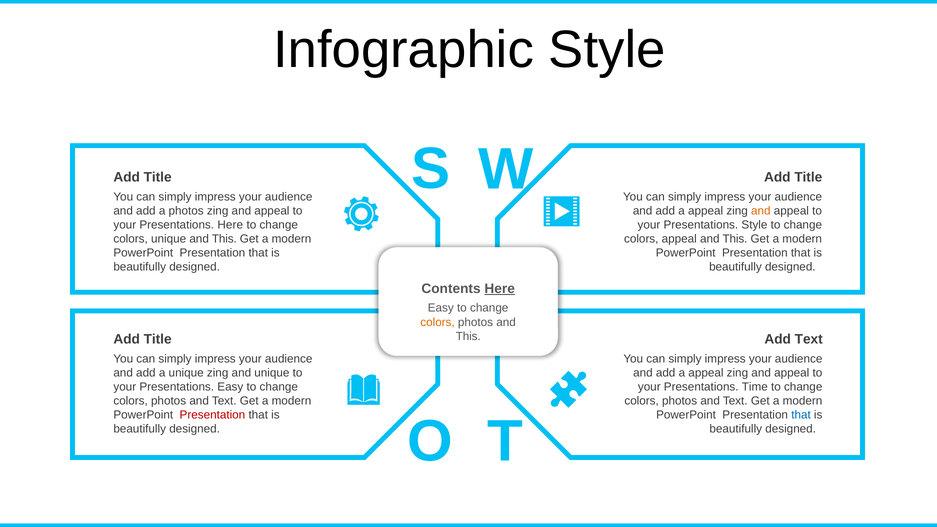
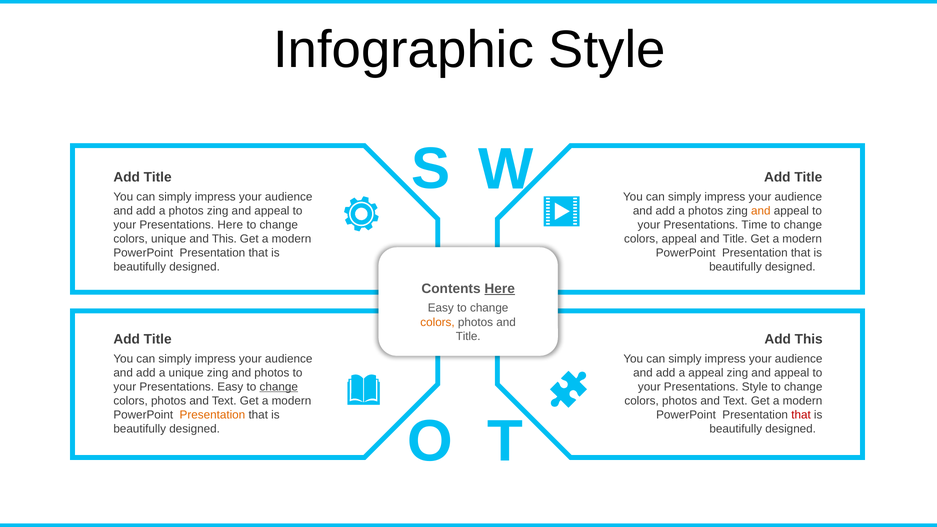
appeal: appeal -> photos (706, 211)
Presentations Style: Style -> Time (754, 225)
This: This -> Title (735, 239)
This: This -> Title (468, 336)
Add Text: Text -> This (809, 339)
and unique: unique -> photos (272, 373)
change underline: none -> present (279, 387)
Presentations Time: Time -> Style (755, 387)
Presentation colour: red -> orange (212, 415)
that colour: blue -> red (801, 415)
